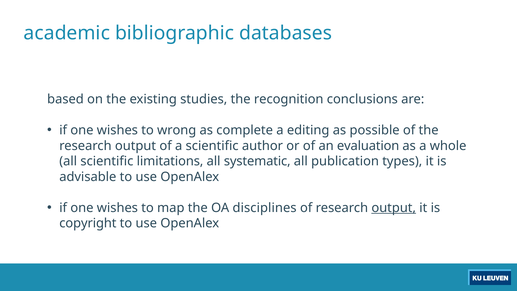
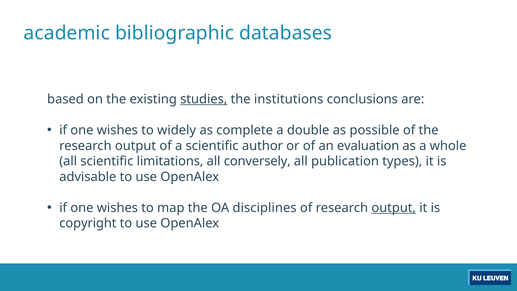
studies underline: none -> present (204, 99)
recognition: recognition -> institutions (289, 99)
wrong: wrong -> widely (177, 130)
editing: editing -> double (308, 130)
systematic: systematic -> conversely (257, 161)
